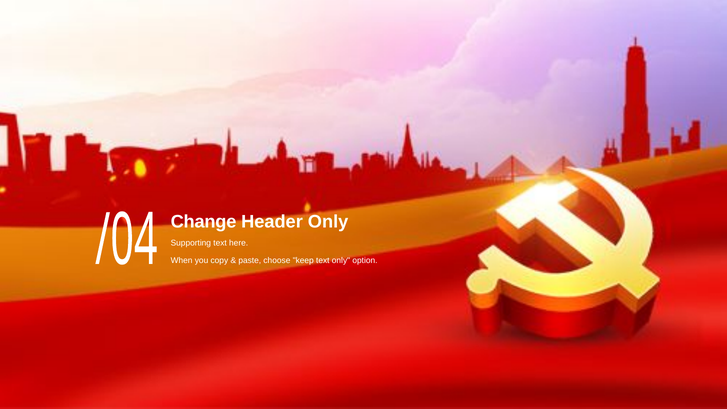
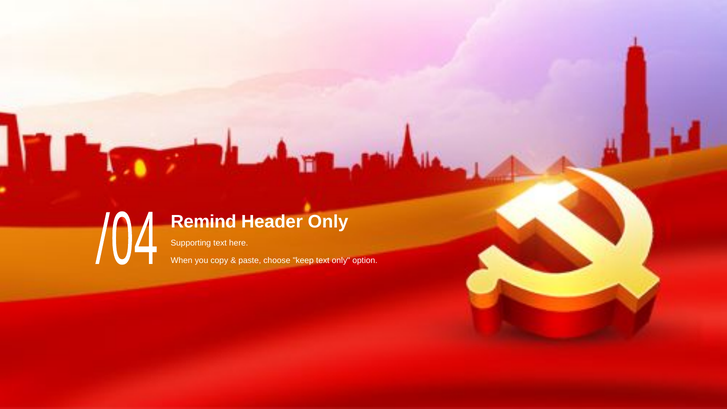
Change: Change -> Remind (204, 222)
